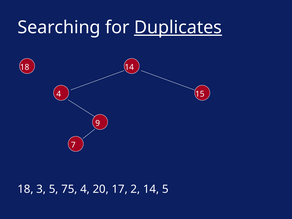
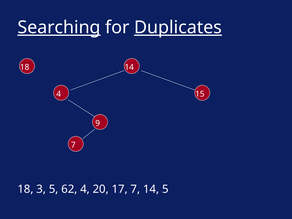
Searching underline: none -> present (59, 27)
75: 75 -> 62 (69, 189)
17 2: 2 -> 7 (135, 189)
